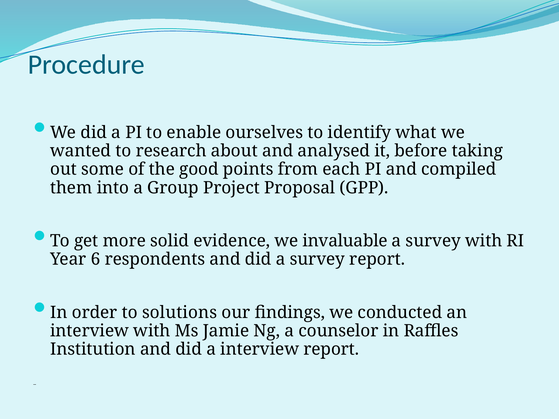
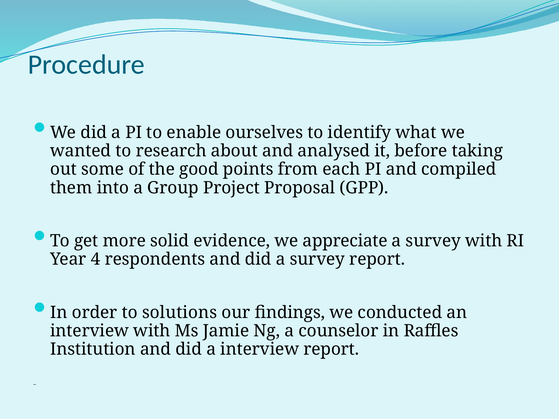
invaluable: invaluable -> appreciate (345, 241)
6: 6 -> 4 (96, 259)
